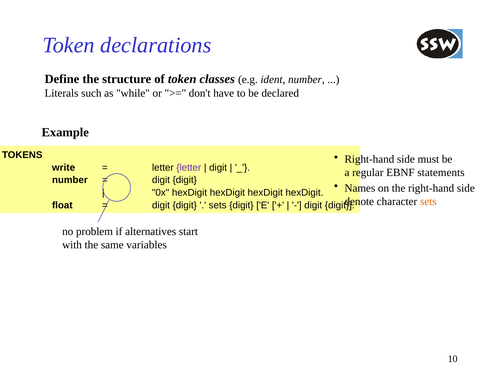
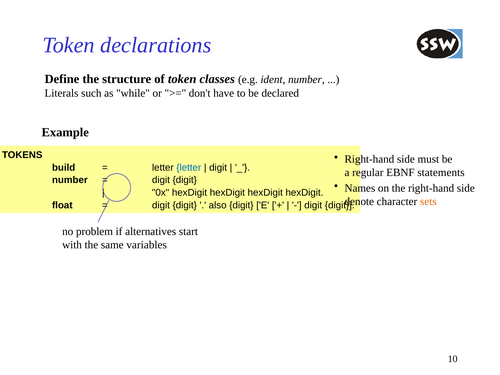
write: write -> build (64, 167)
letter colour: purple -> blue (189, 167)
sets: sets -> also (218, 205)
